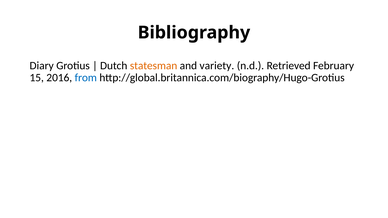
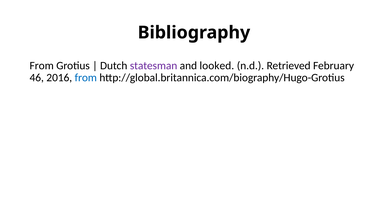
Diary: Diary -> From (42, 66)
statesman colour: orange -> purple (154, 66)
variety: variety -> looked (217, 66)
15: 15 -> 46 (37, 78)
